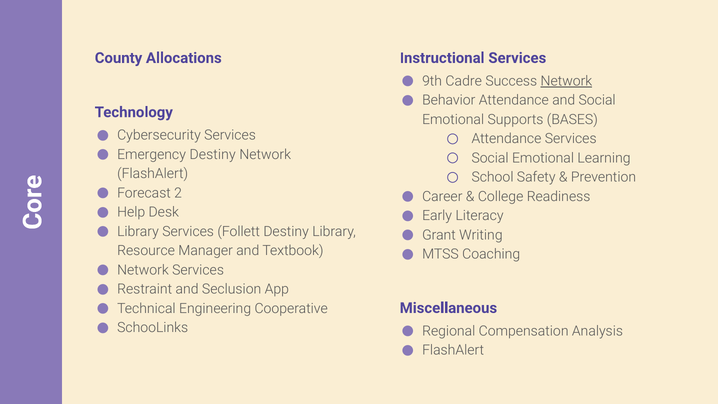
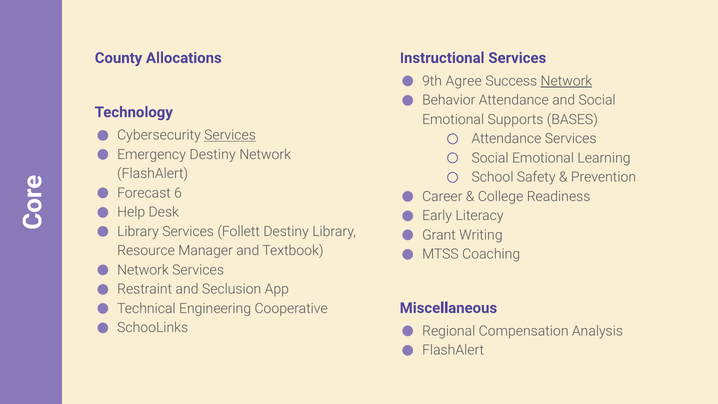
Cadre: Cadre -> Agree (464, 81)
Services underline: none -> present (230, 135)
2: 2 -> 6 (178, 193)
